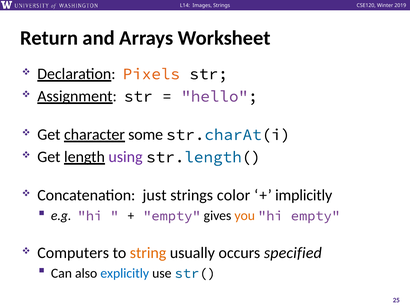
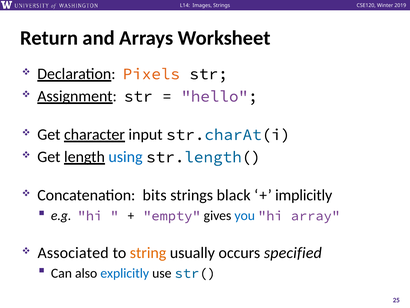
some: some -> input (146, 134)
using colour: purple -> blue (126, 157)
just: just -> bits (155, 195)
color: color -> black (234, 195)
you colour: orange -> blue (245, 215)
hi empty: empty -> array (315, 215)
Computers: Computers -> Associated (73, 252)
